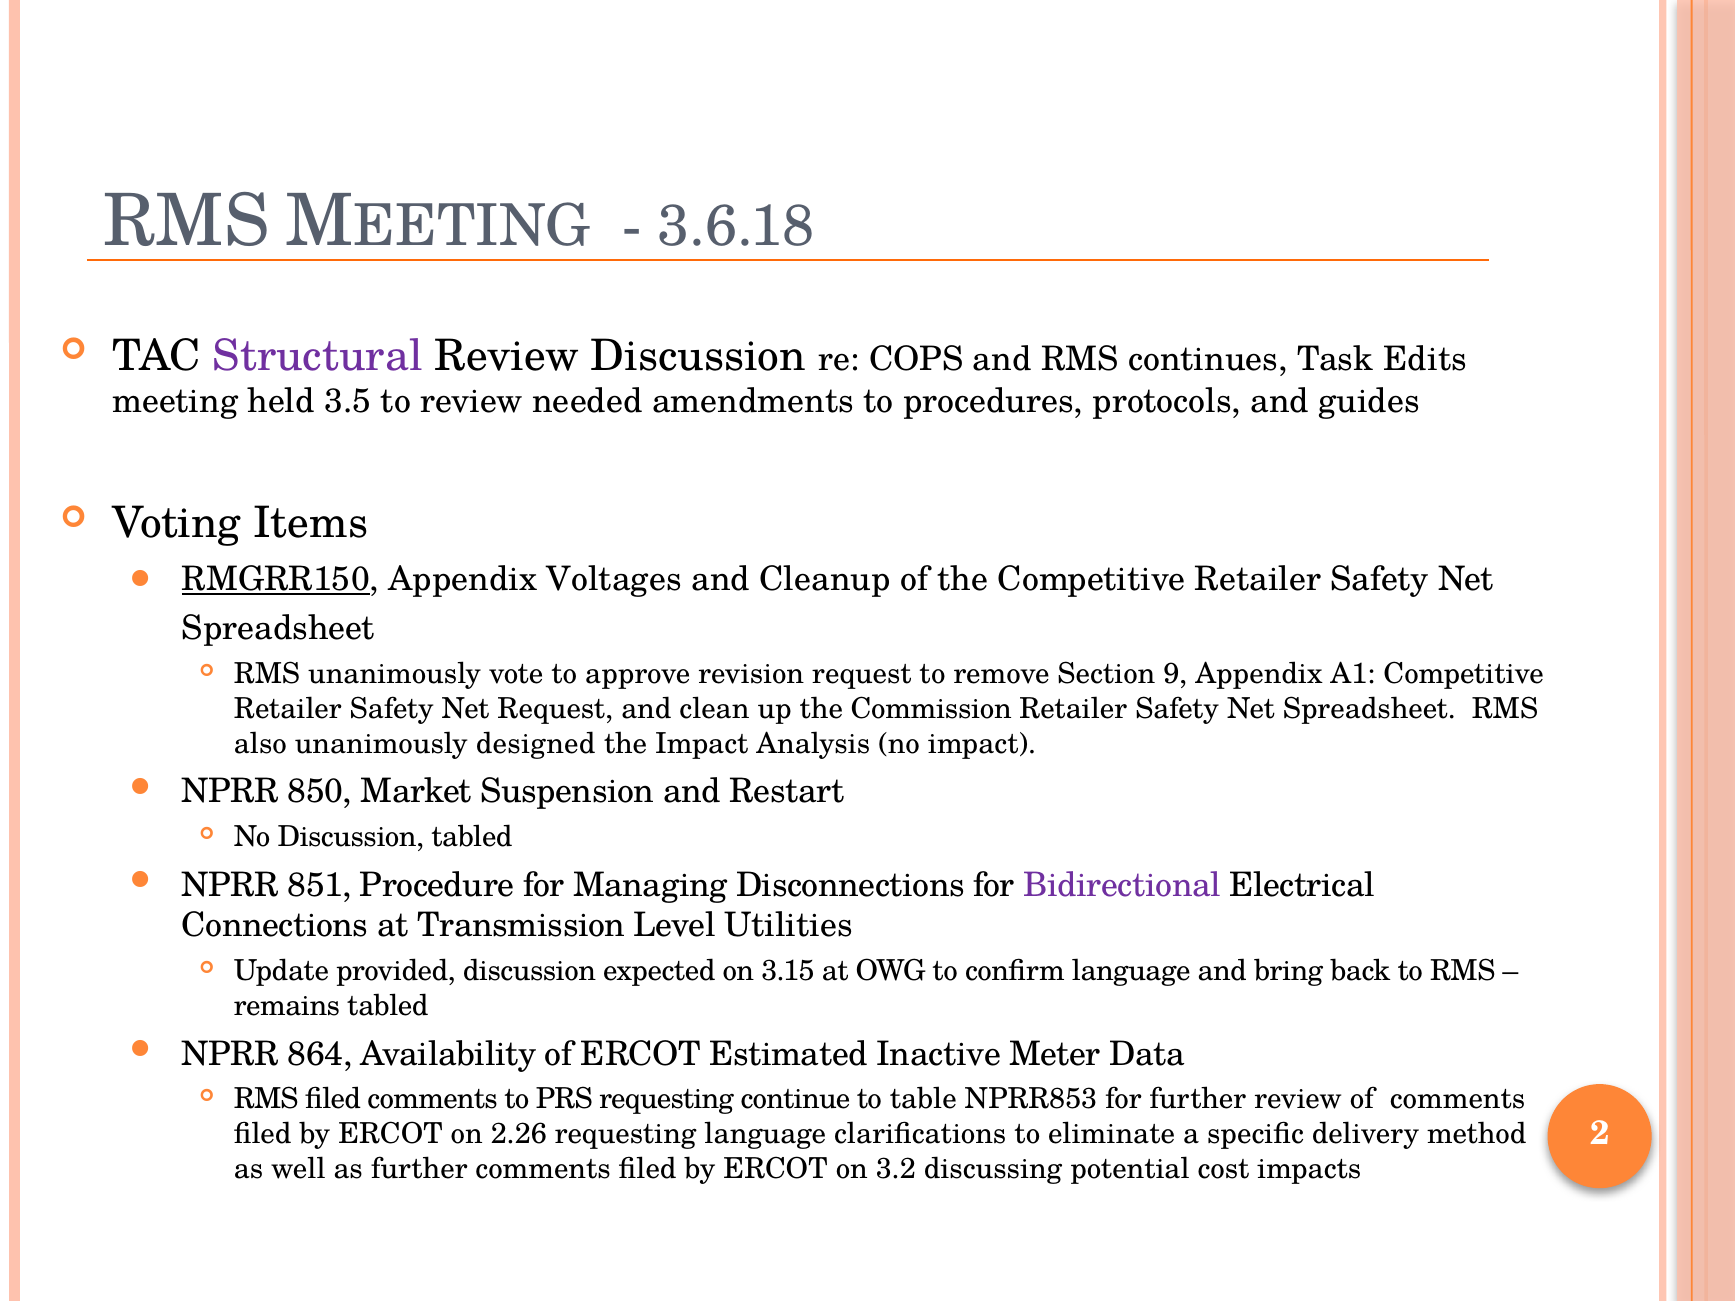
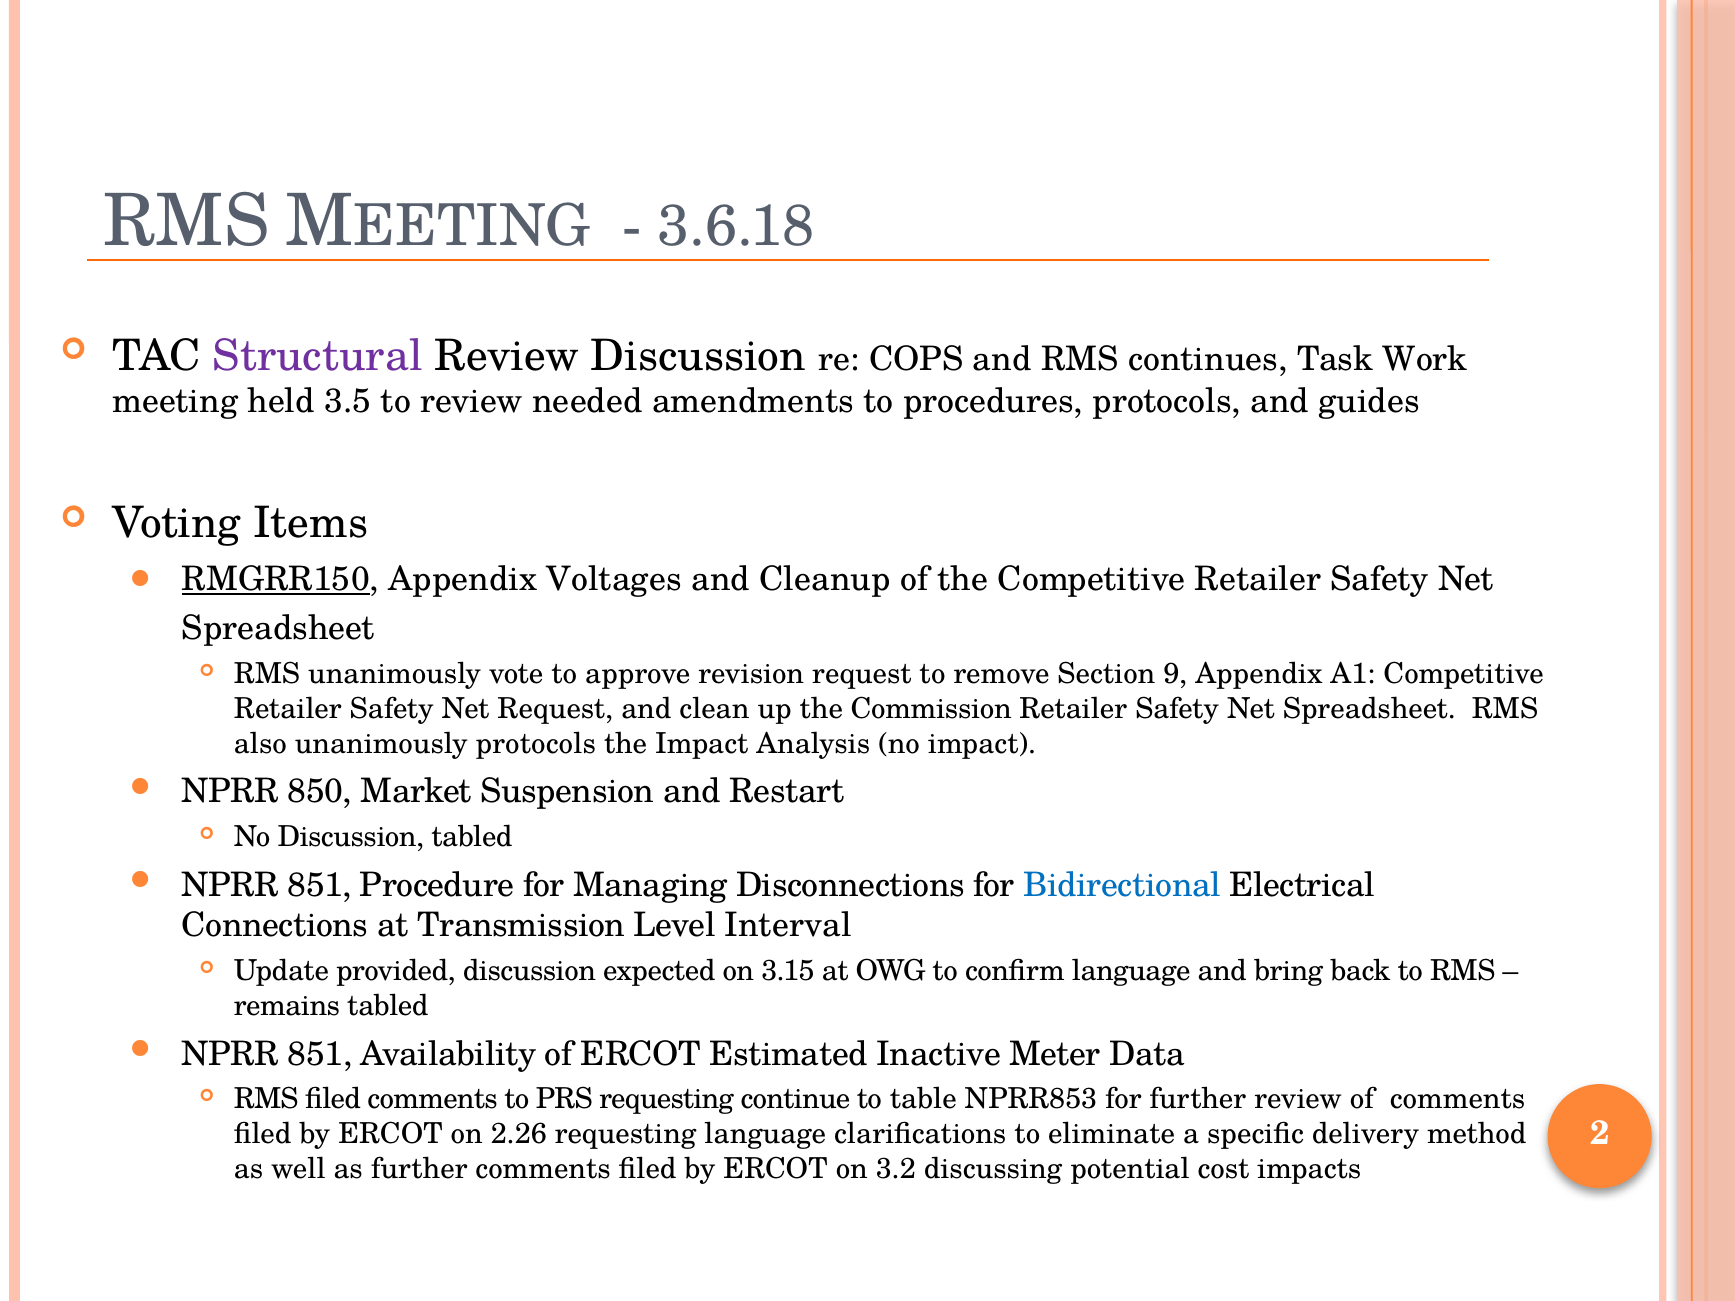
Edits: Edits -> Work (1425, 359)
unanimously designed: designed -> protocols (536, 744)
Bidirectional colour: purple -> blue (1122, 885)
Utilities: Utilities -> Interval (788, 926)
864: 864 -> 851 (320, 1054)
